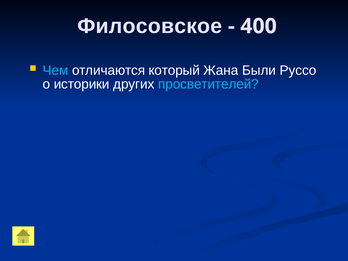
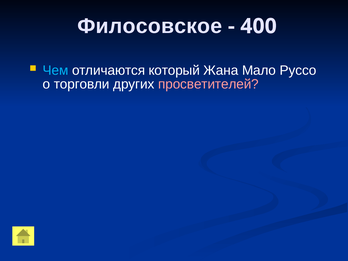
Были: Были -> Мало (259, 70)
историки: историки -> торговли (82, 84)
просветителей colour: light blue -> pink (208, 84)
